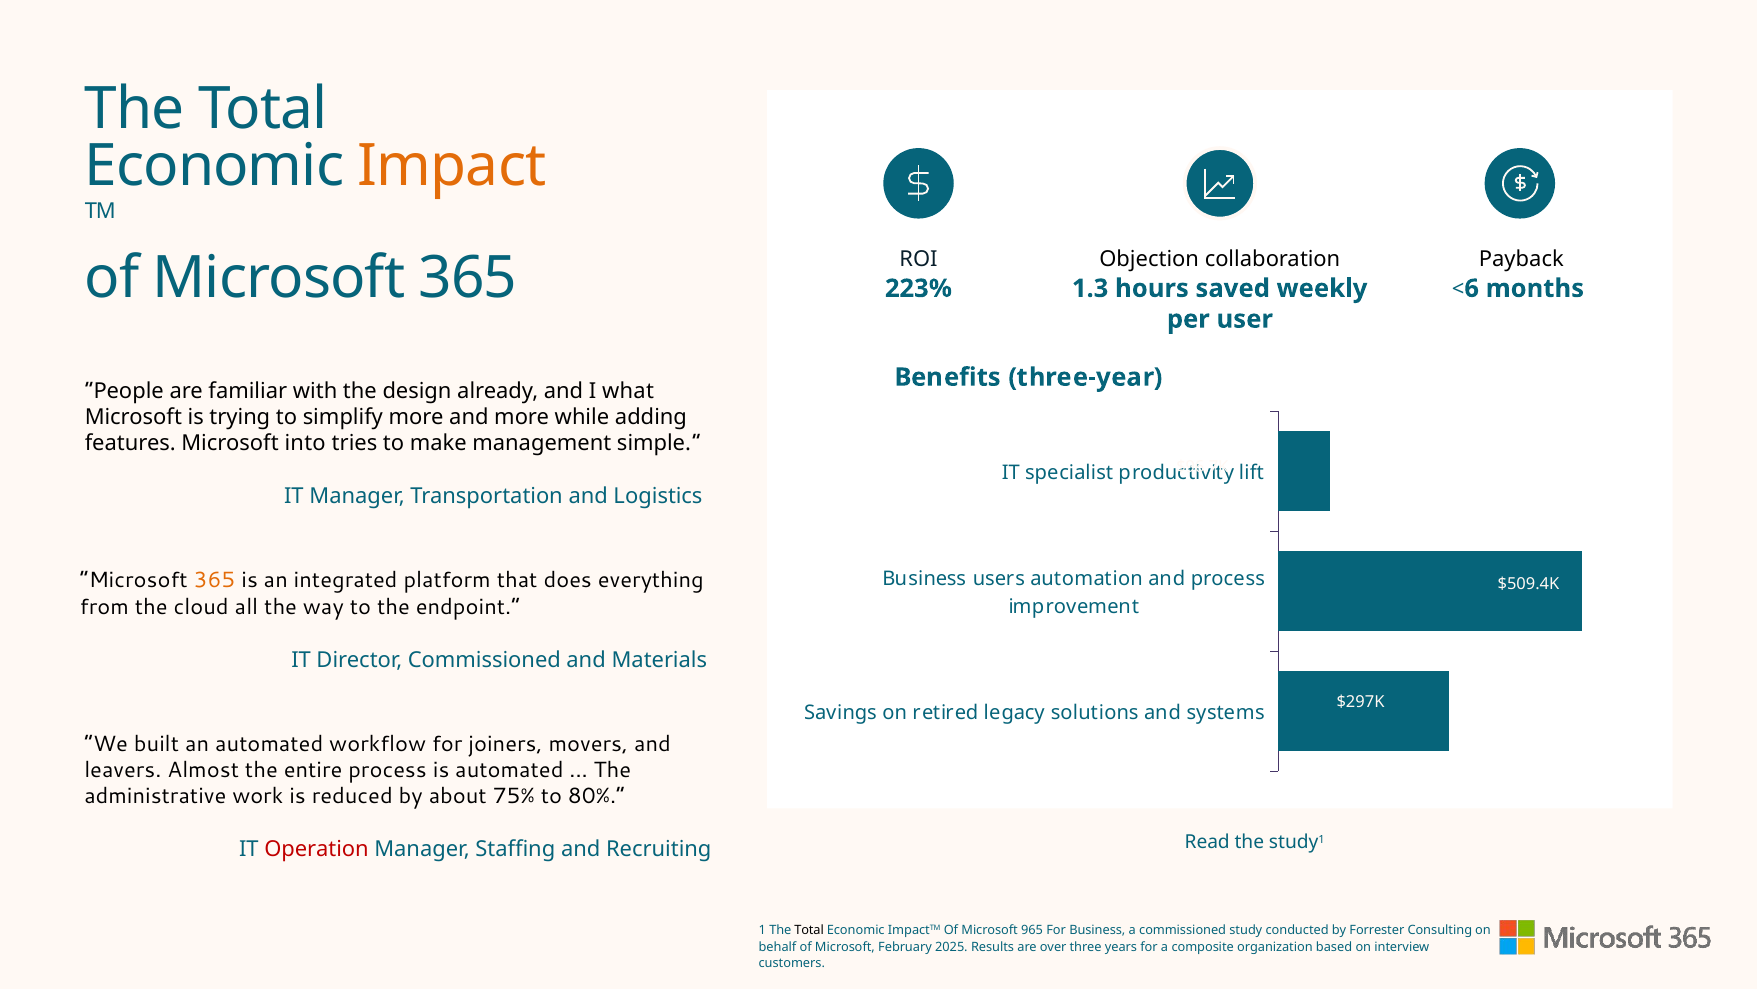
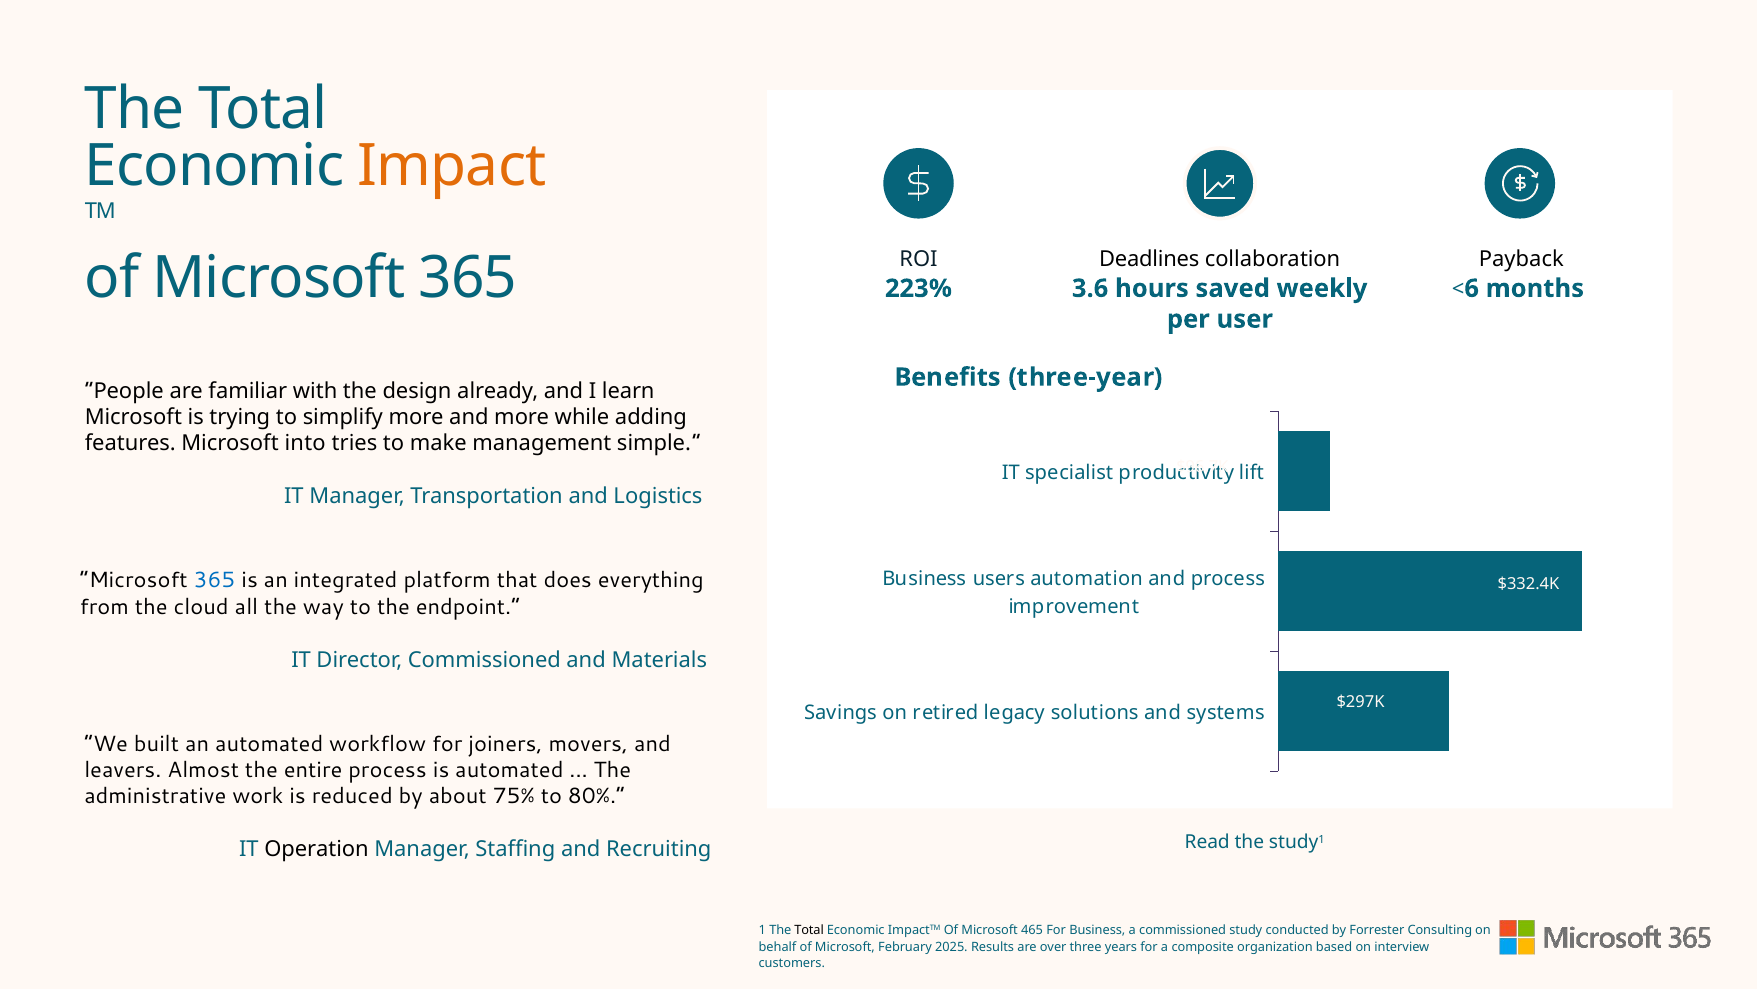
Objection: Objection -> Deadlines (1149, 259)
1.3: 1.3 -> 3.6 (1090, 288)
what: what -> learn (628, 391)
365 colour: orange -> blue (214, 580)
$509.4K: $509.4K -> $332.4K (1528, 583)
Operation colour: red -> black (317, 849)
965: 965 -> 465 (1032, 930)
